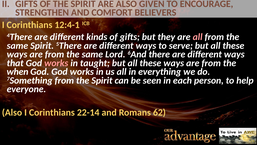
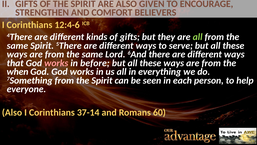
12:4-1: 12:4-1 -> 12:4-6 (67, 25)
all colour: pink -> light green (198, 37)
taught: taught -> before (95, 63)
22-14: 22-14 -> 37-14 (88, 112)
62: 62 -> 60 (159, 112)
